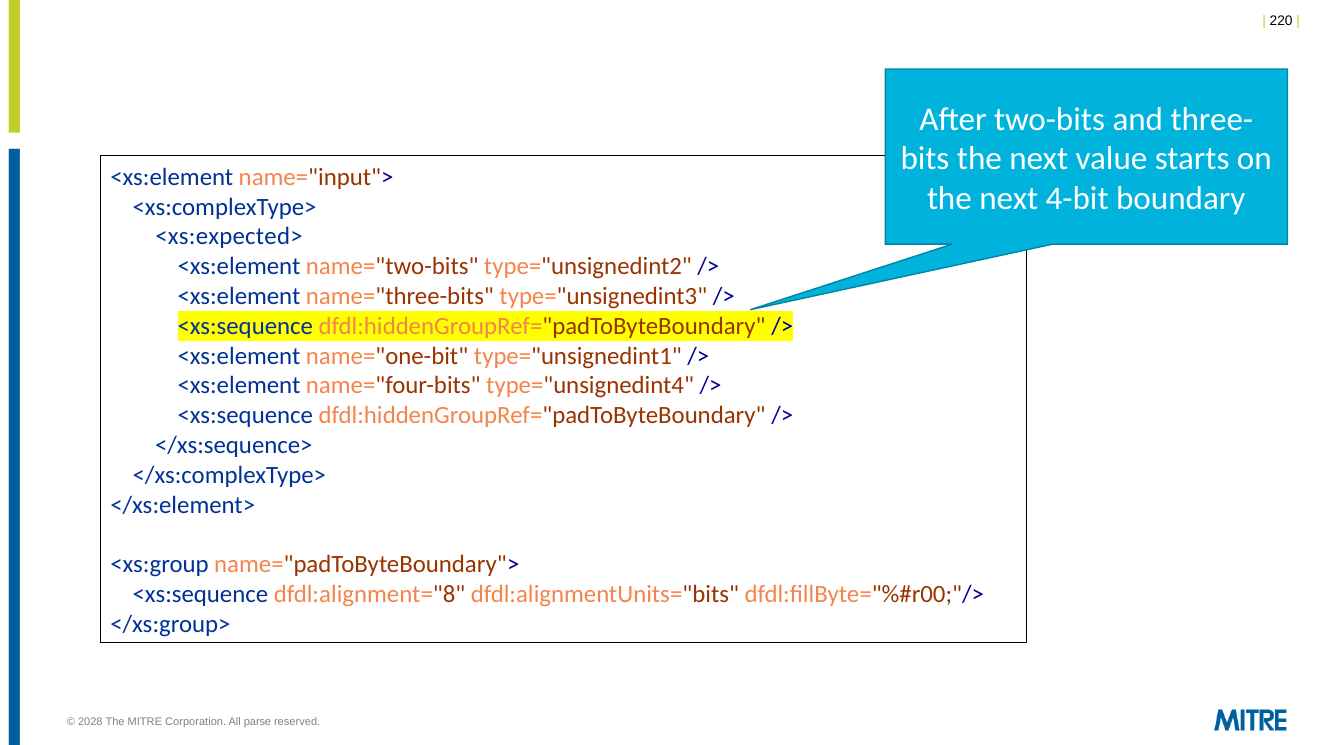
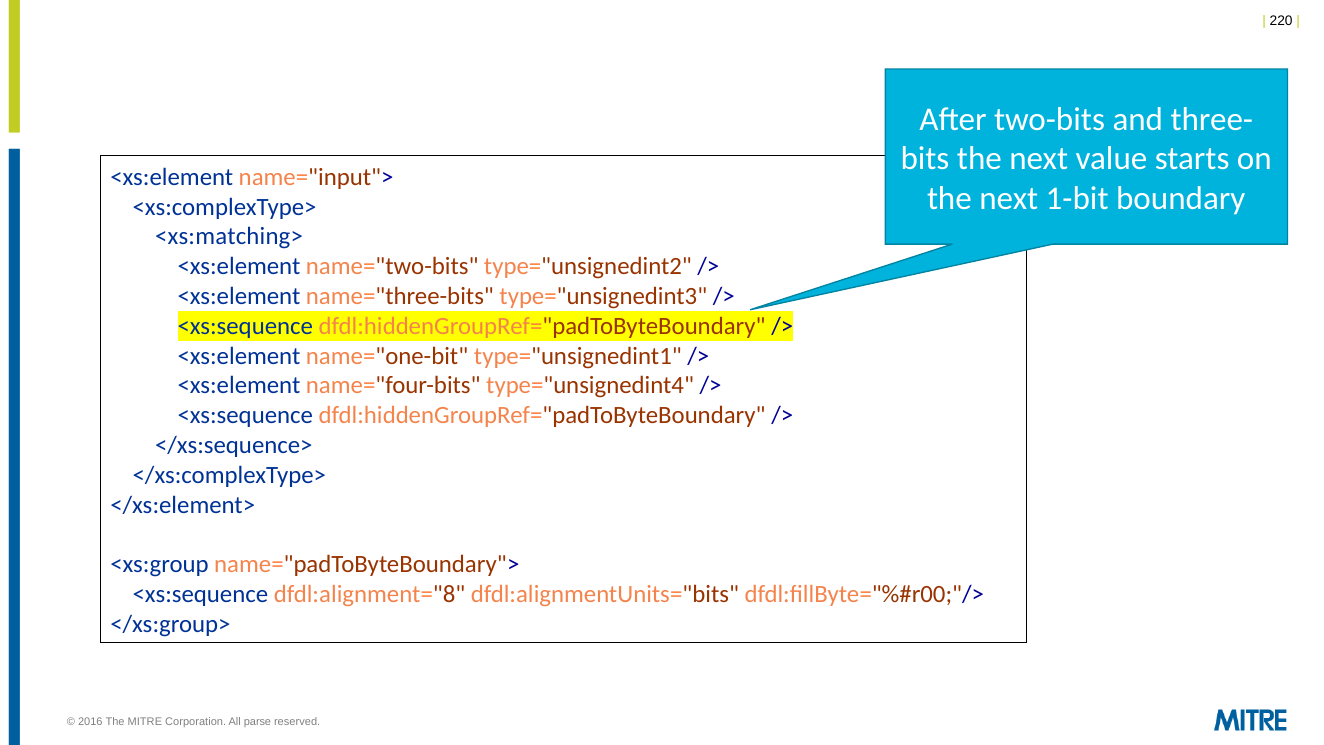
4-bit: 4-bit -> 1-bit (1077, 199)
<xs:expected>: <xs:expected> -> <xs:matching> (229, 237)
2028: 2028 -> 2016 (90, 722)
